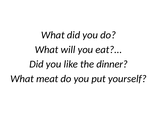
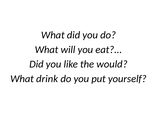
dinner: dinner -> would (112, 65)
meat: meat -> drink (47, 79)
